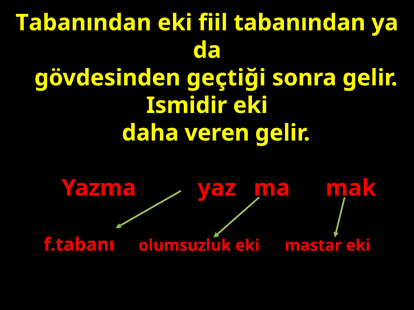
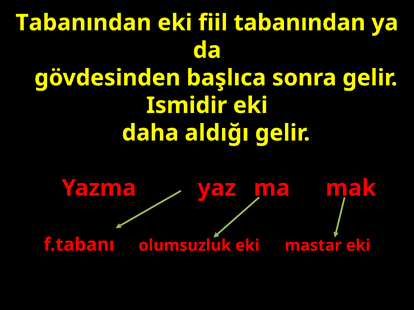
geçtiği: geçtiği -> başlıca (226, 78)
veren: veren -> aldığı (217, 133)
